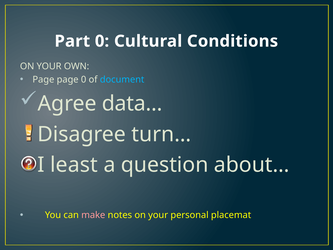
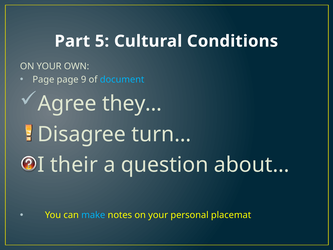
Part 0: 0 -> 5 (102, 41)
page 0: 0 -> 9 (84, 79)
data…: data… -> they… (132, 104)
least: least -> their (74, 165)
make colour: pink -> light blue (93, 215)
